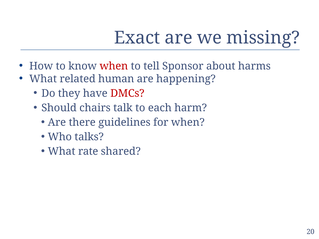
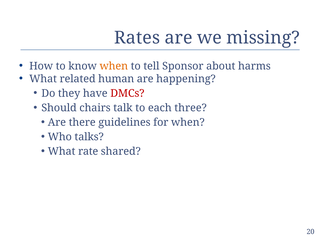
Exact: Exact -> Rates (137, 38)
when colour: red -> orange (114, 66)
harm: harm -> three (191, 108)
